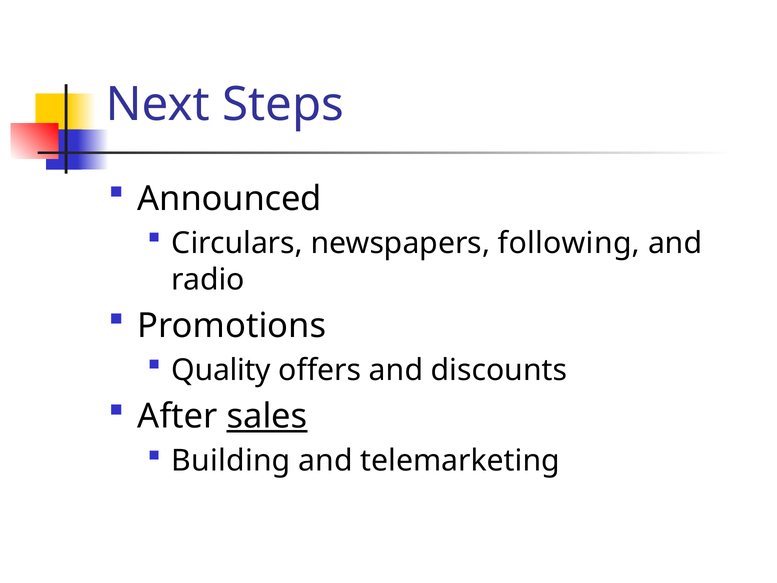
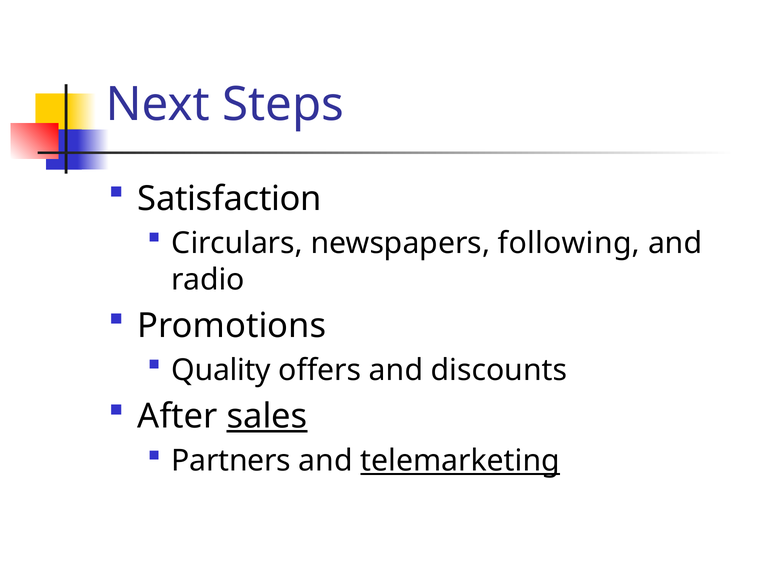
Announced: Announced -> Satisfaction (230, 199)
Building: Building -> Partners (231, 461)
telemarketing underline: none -> present (460, 461)
